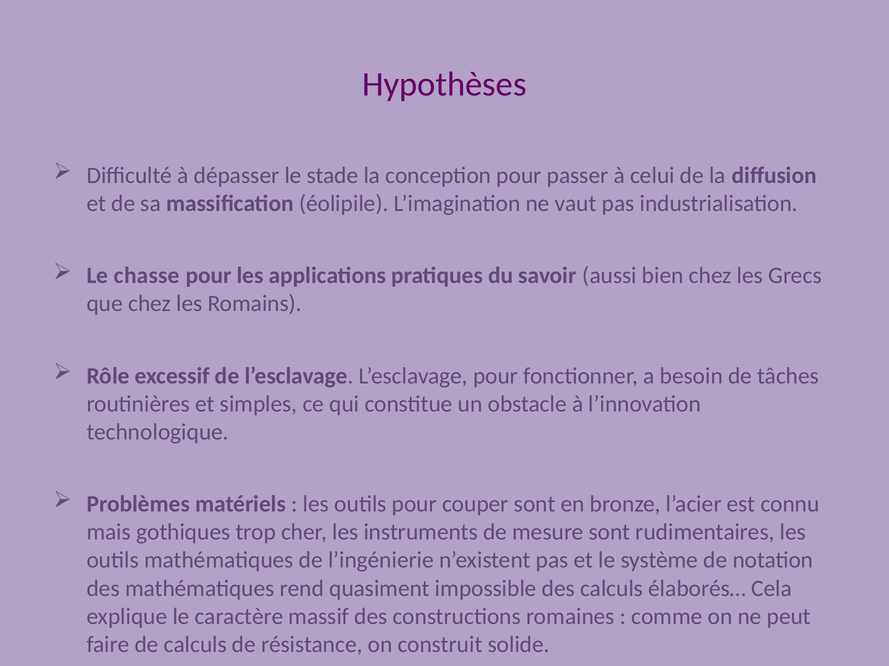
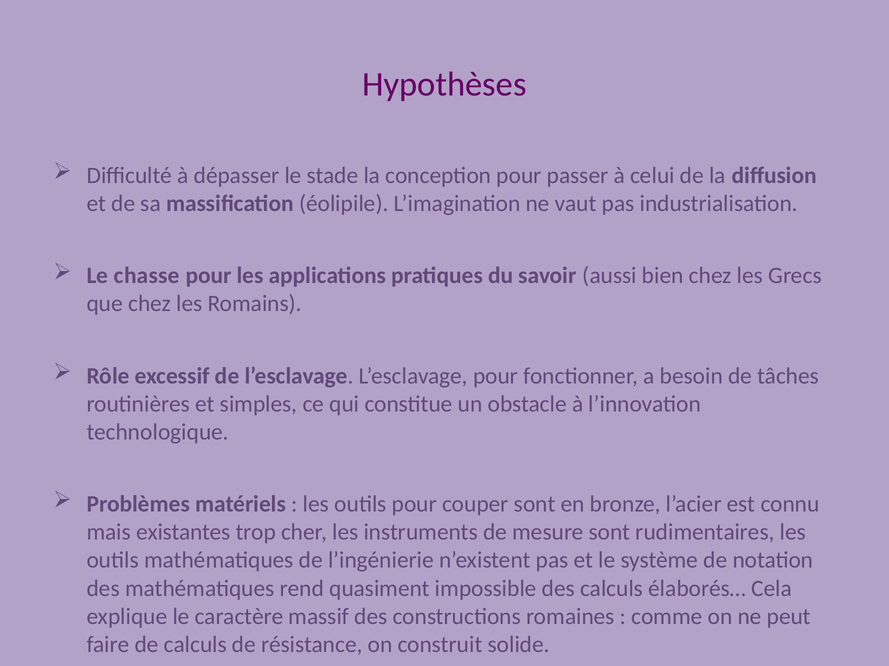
gothiques: gothiques -> existantes (183, 533)
